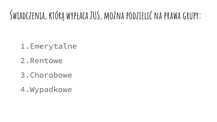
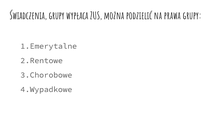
Świadczenia którą: którą -> grupy (57, 16)
